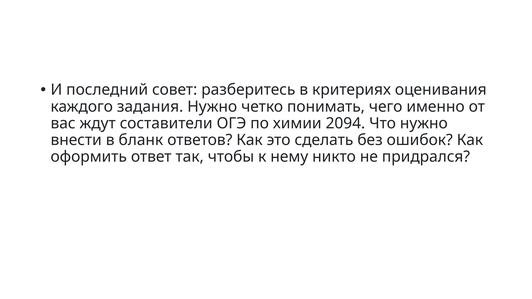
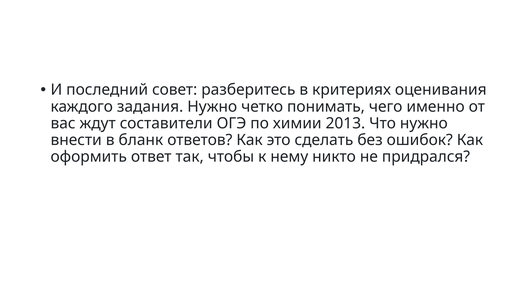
2094: 2094 -> 2013 (345, 123)
